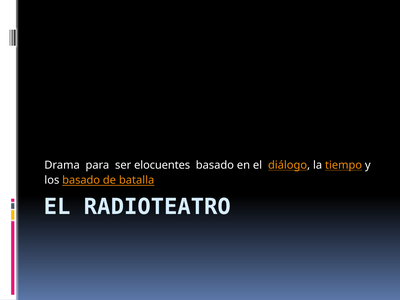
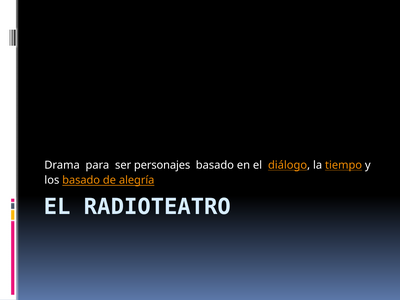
elocuentes: elocuentes -> personajes (162, 165)
batalla: batalla -> alegría (137, 180)
